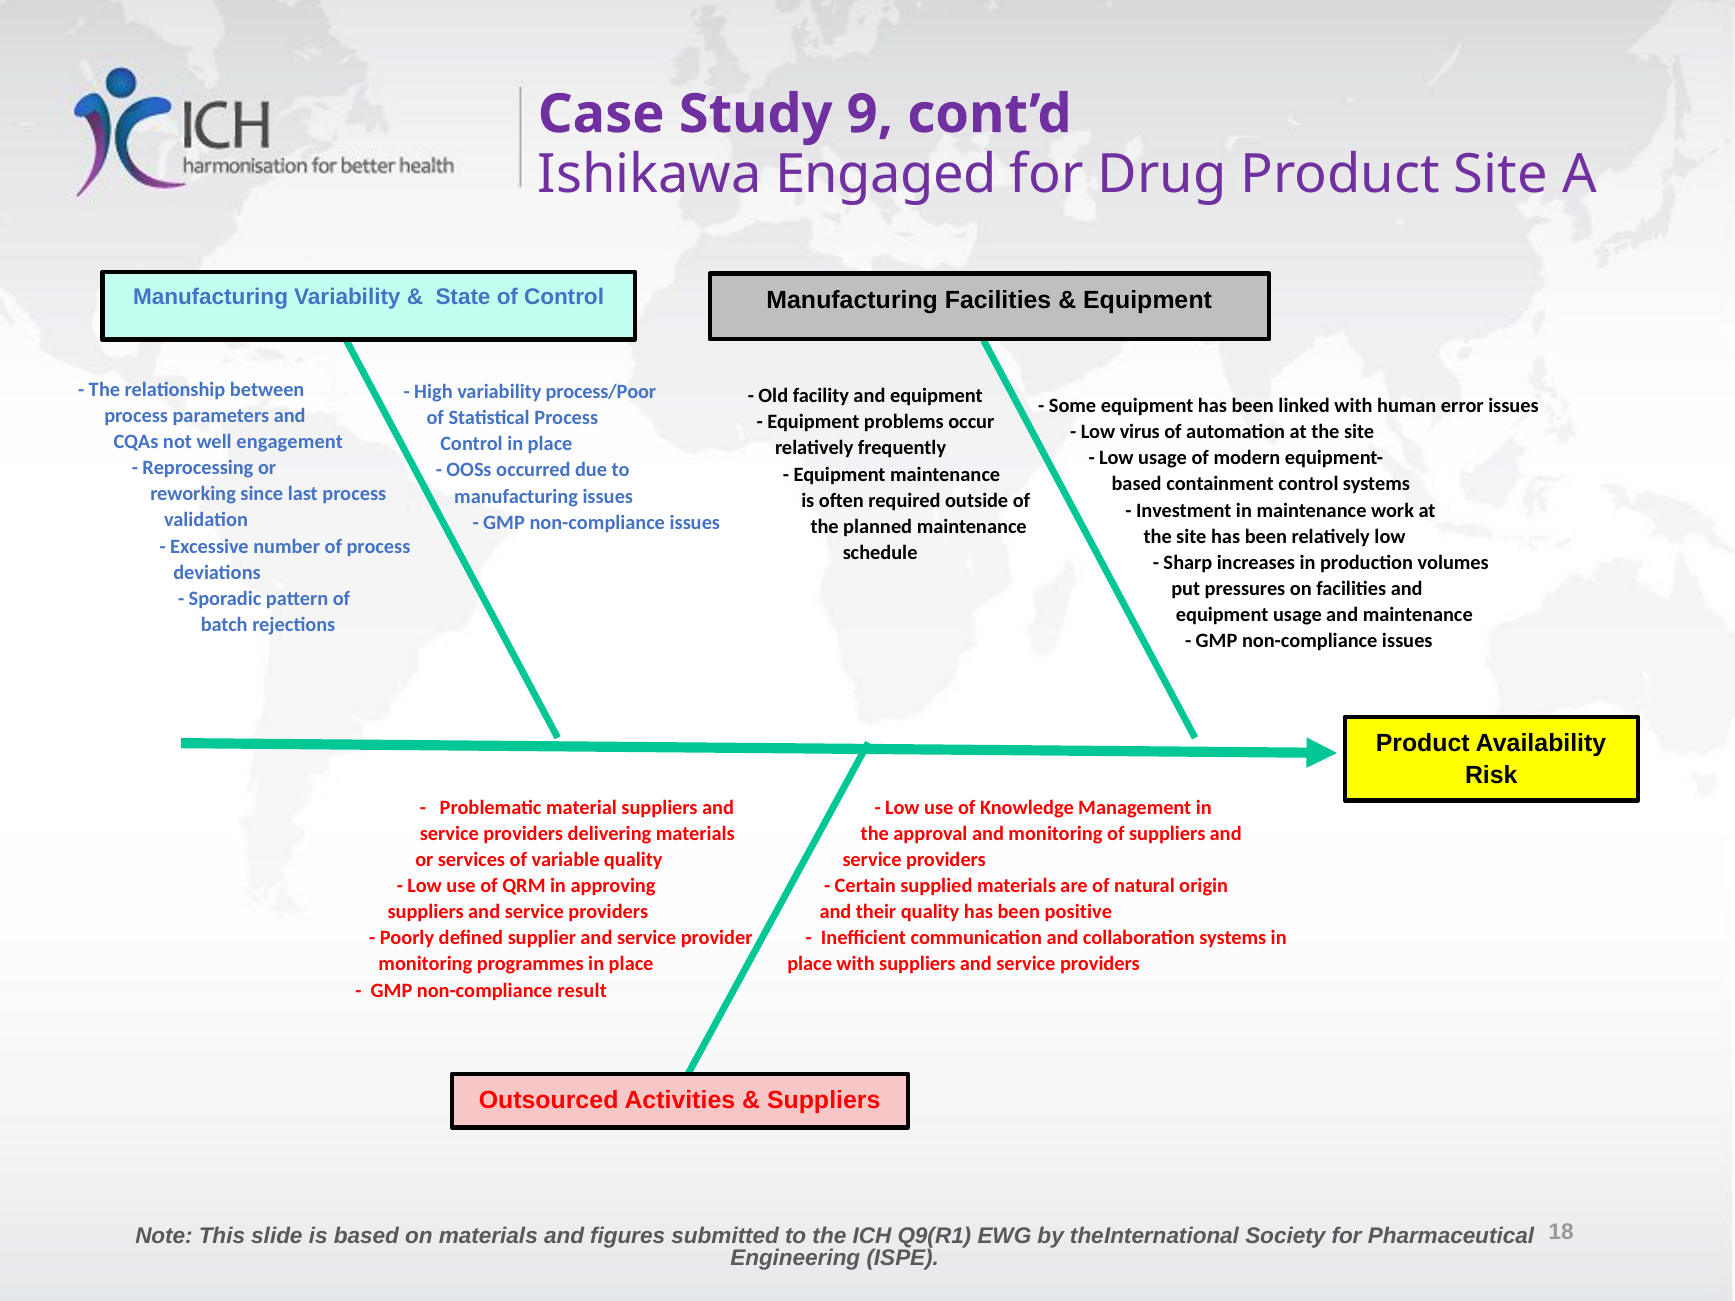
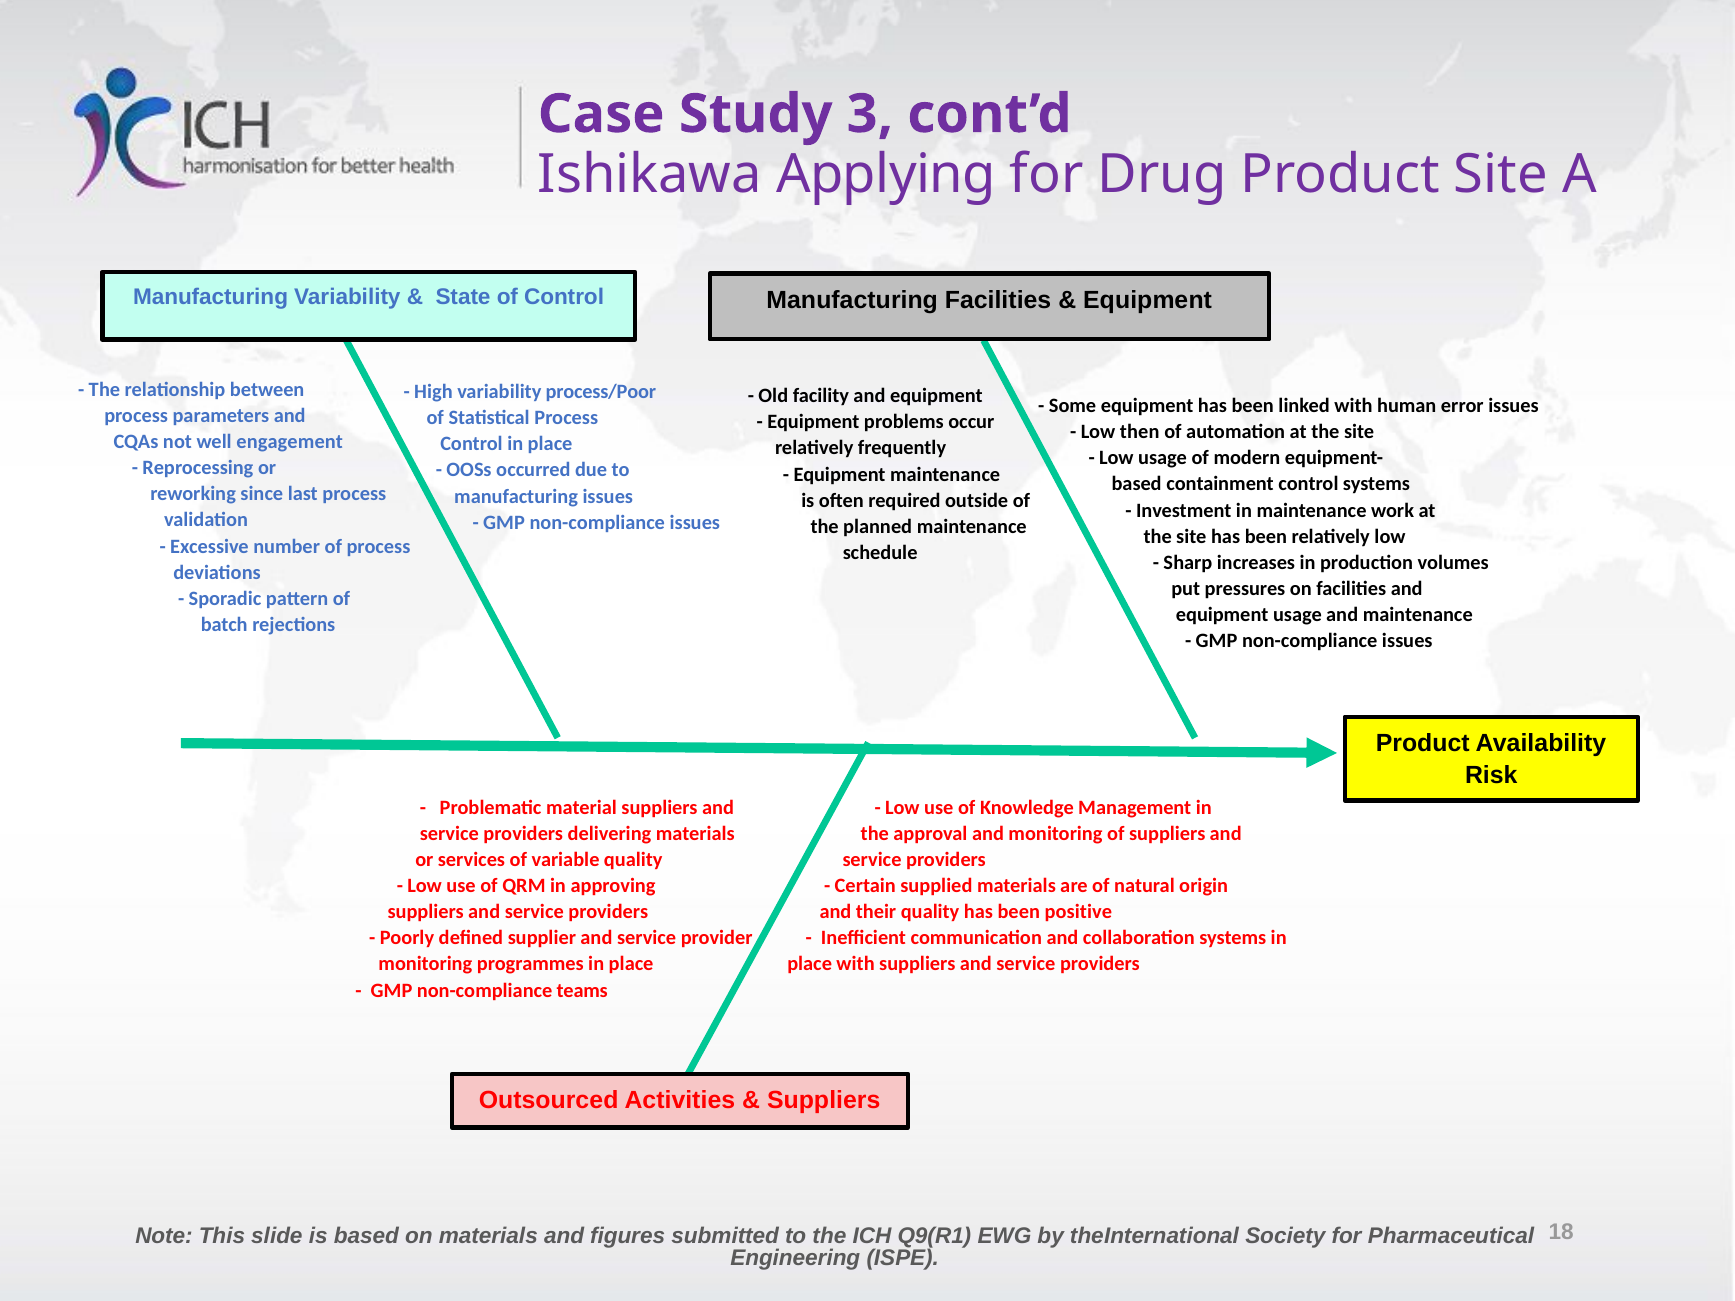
9: 9 -> 3 (870, 114)
Engaged: Engaged -> Applying (886, 175)
virus: virus -> then (1140, 432)
result: result -> teams (582, 991)
